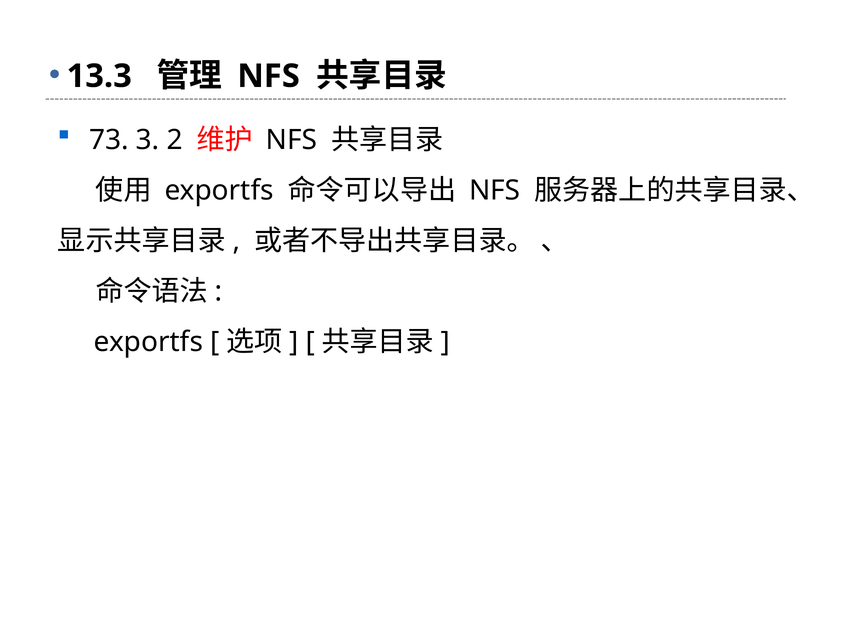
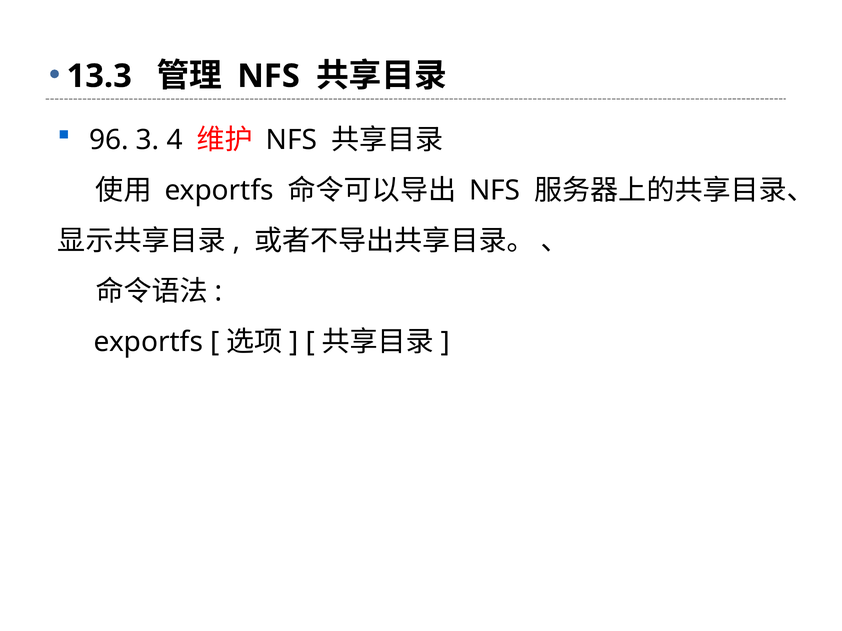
73: 73 -> 96 (109, 140)
2: 2 -> 4 (175, 140)
